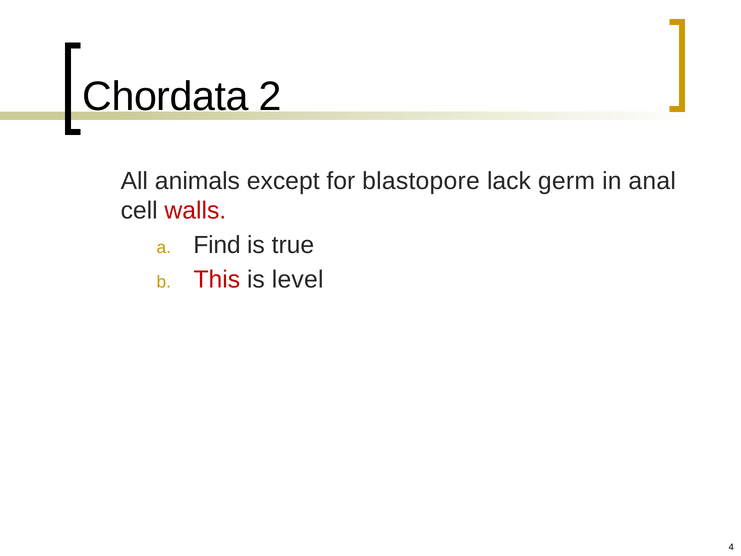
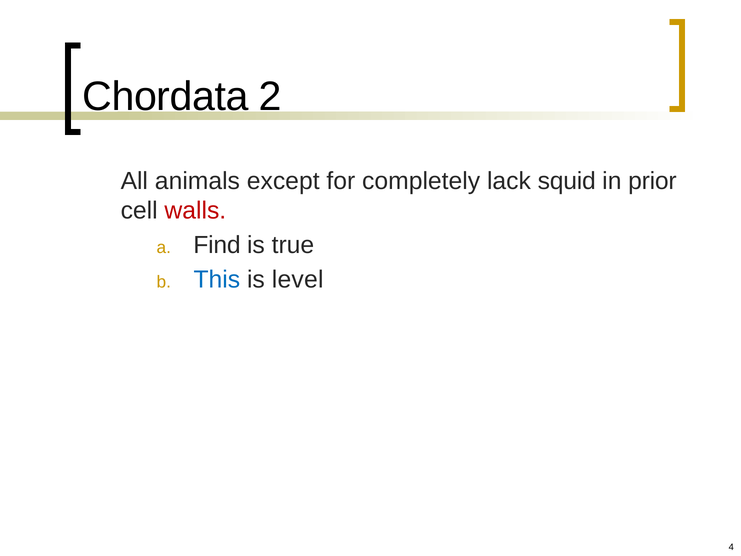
blastopore: blastopore -> completely (421, 181)
germ: germ -> squid (567, 181)
anal: anal -> prior (652, 181)
This colour: red -> blue (217, 280)
